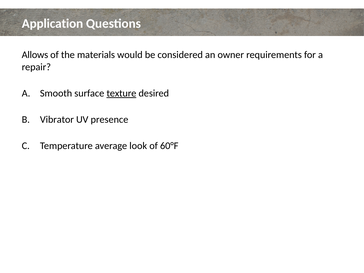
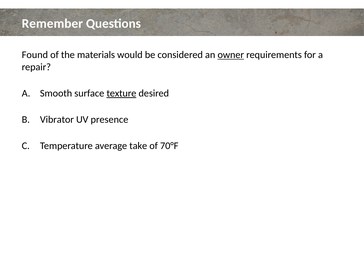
Application: Application -> Remember (52, 23)
Allows: Allows -> Found (35, 55)
owner underline: none -> present (231, 55)
look: look -> take (138, 146)
60°F: 60°F -> 70°F (169, 146)
